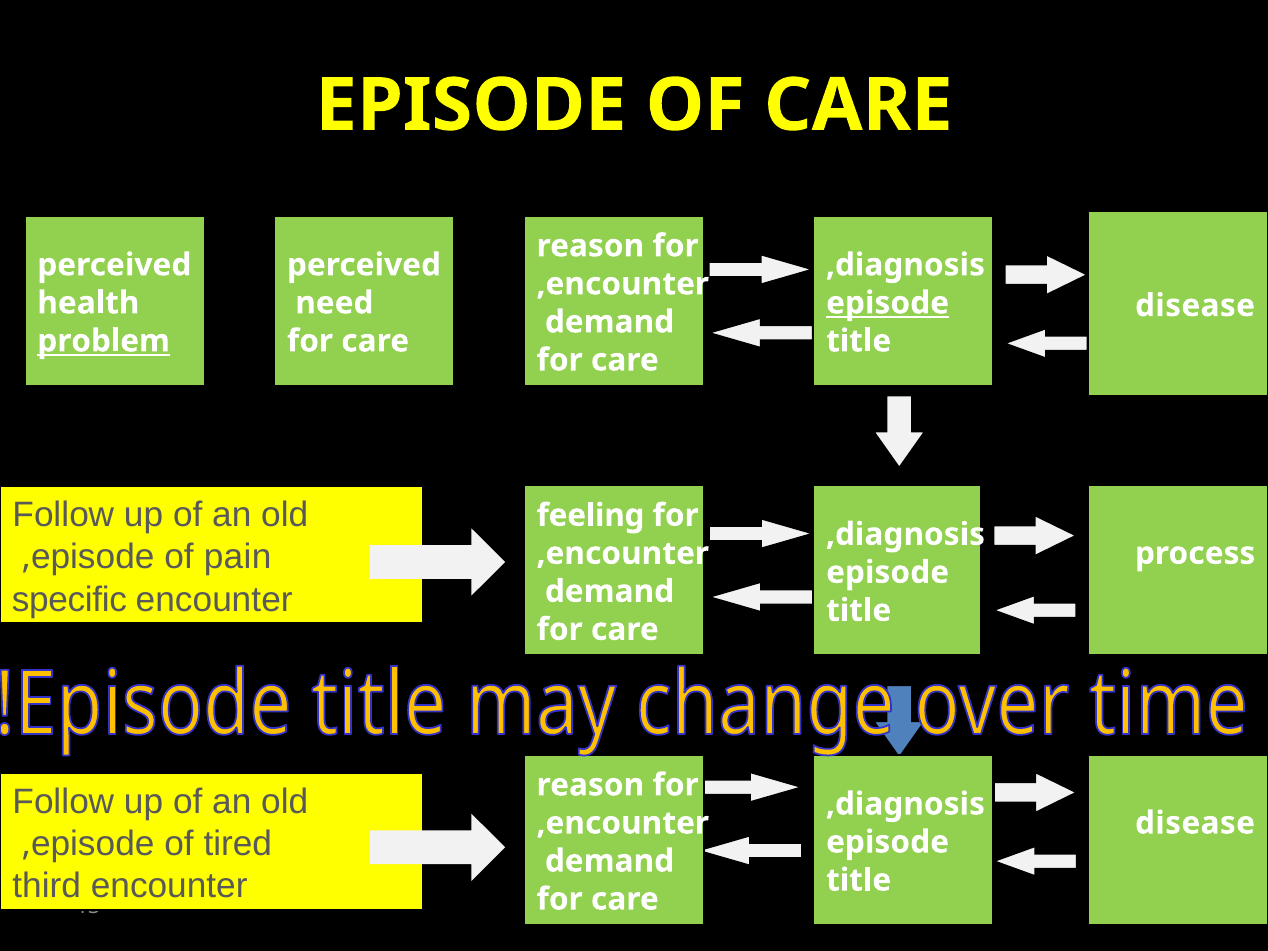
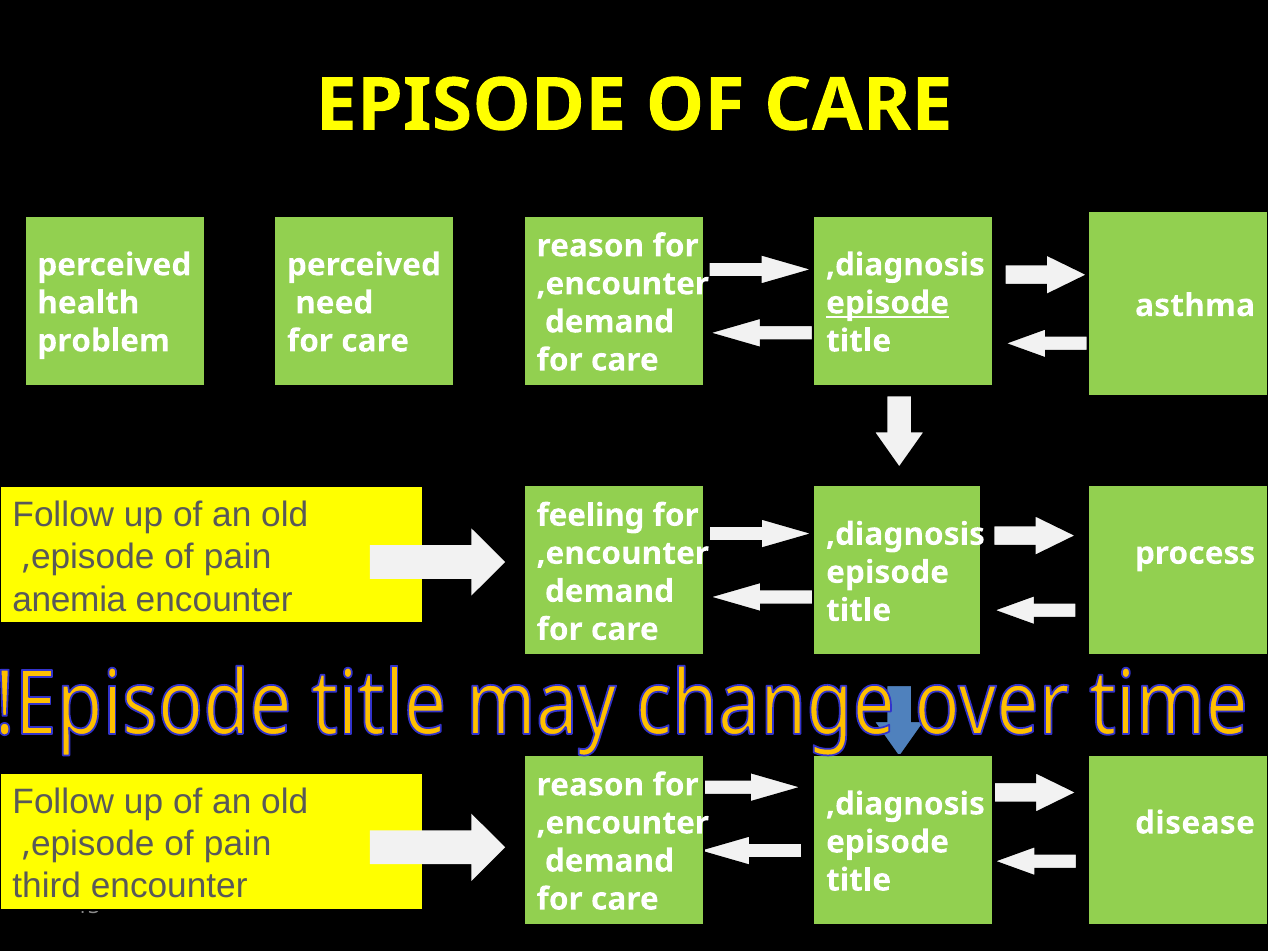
disease: disease -> asthma (1195, 306)
problem underline: present -> none (104, 341)
specific: specific -> anemia (69, 599)
tired: tired -> pain (238, 844)
